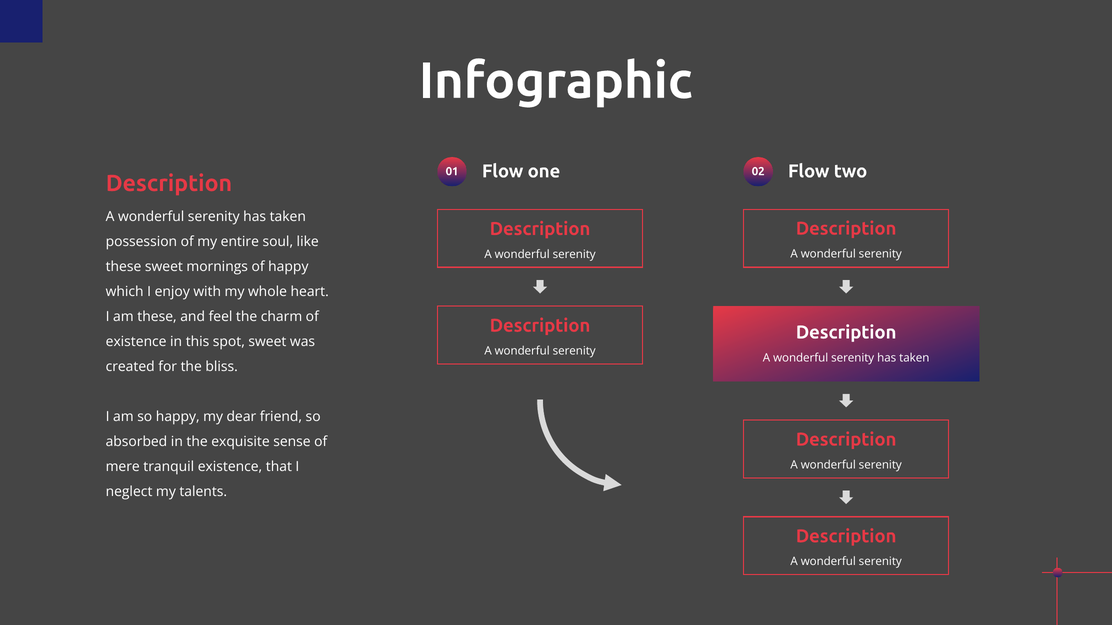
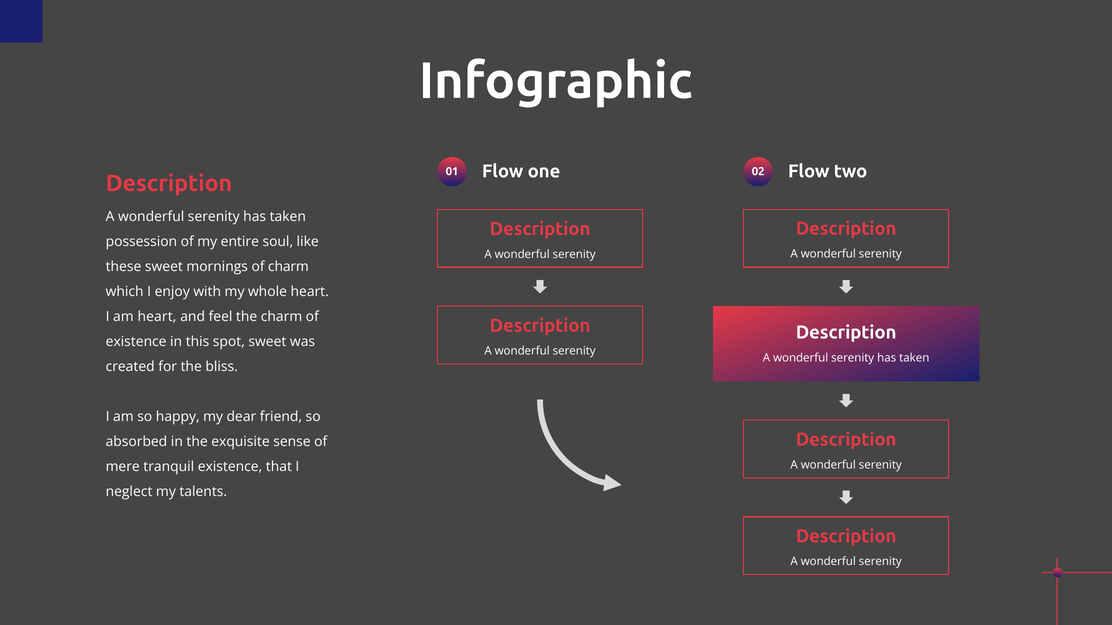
of happy: happy -> charm (288, 267)
am these: these -> heart (157, 317)
